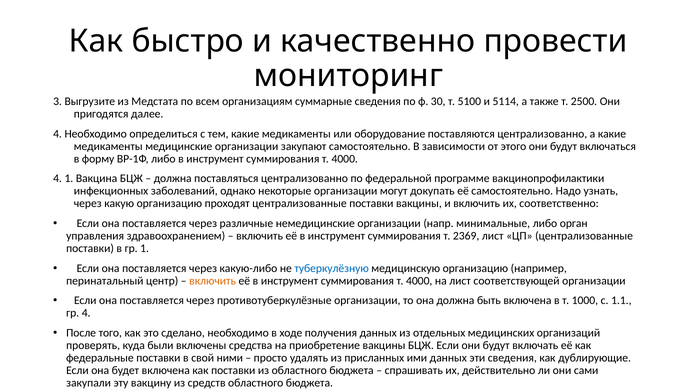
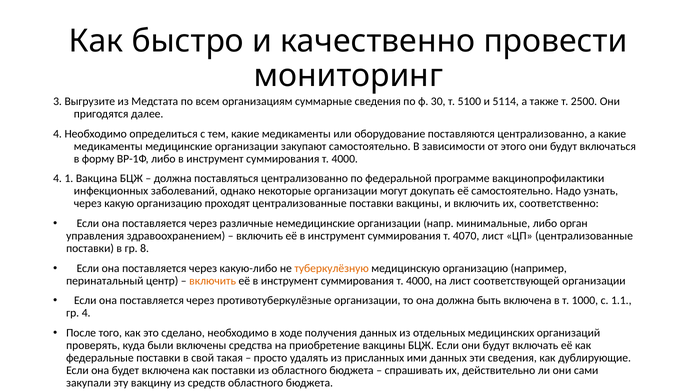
2369: 2369 -> 4070 (466, 236)
гр 1: 1 -> 8 (145, 249)
туберкулёзную colour: blue -> orange (332, 268)
ними: ними -> такая (230, 358)
